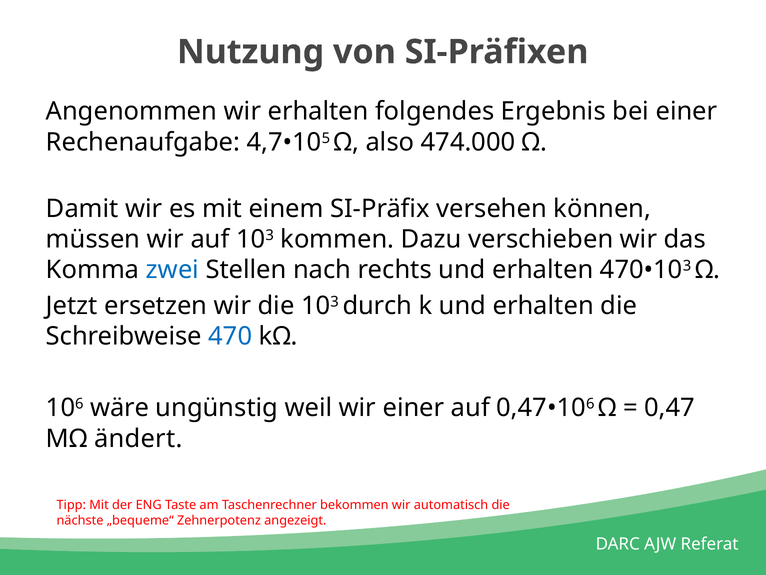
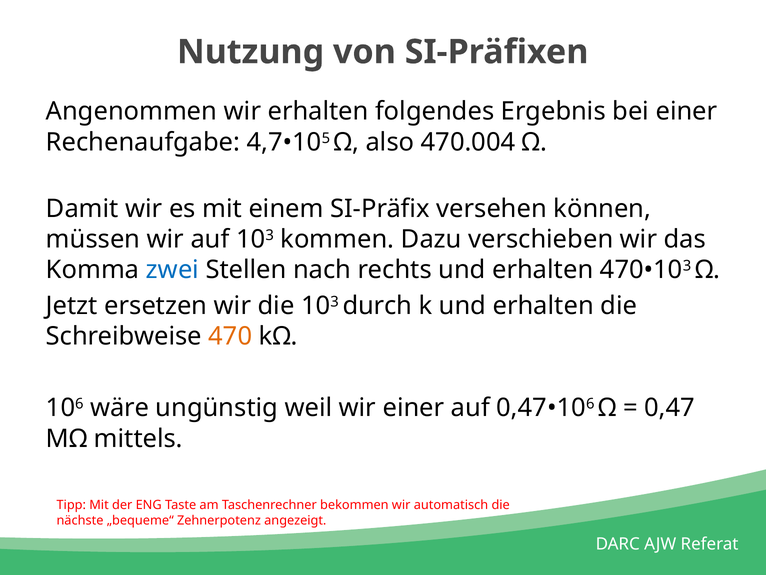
474.000: 474.000 -> 470.004 (468, 142)
470 colour: blue -> orange (230, 336)
ändert: ändert -> mittels (138, 438)
